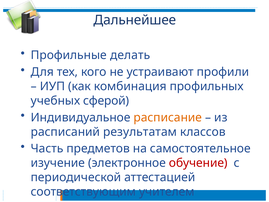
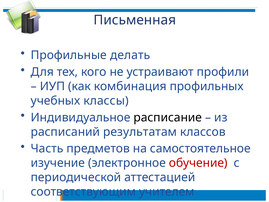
Дальнейшее: Дальнейшее -> Письменная (135, 20)
сферой: сферой -> классы (106, 101)
расписание colour: orange -> black (168, 117)
